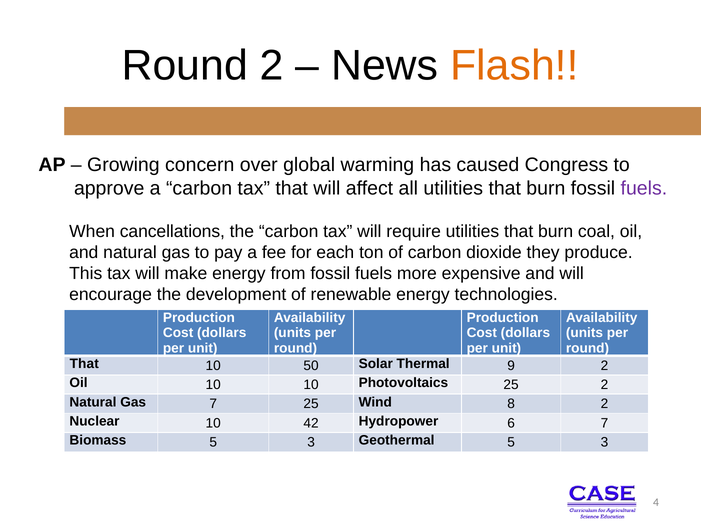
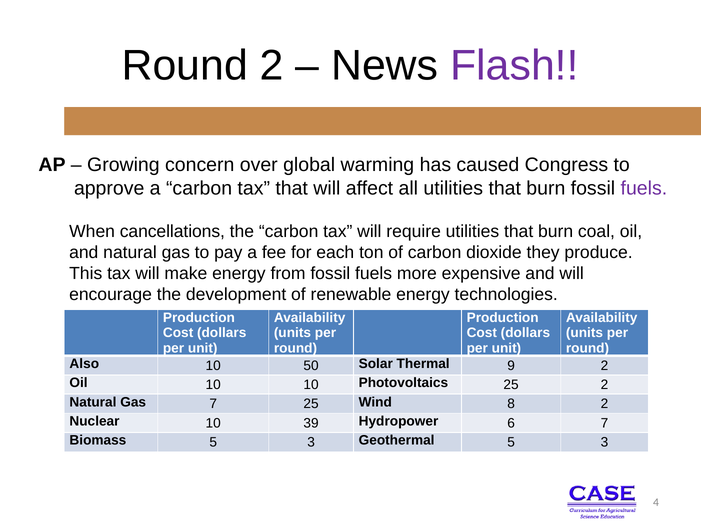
Flash colour: orange -> purple (514, 66)
That: That -> Also (84, 363)
42: 42 -> 39 (311, 423)
